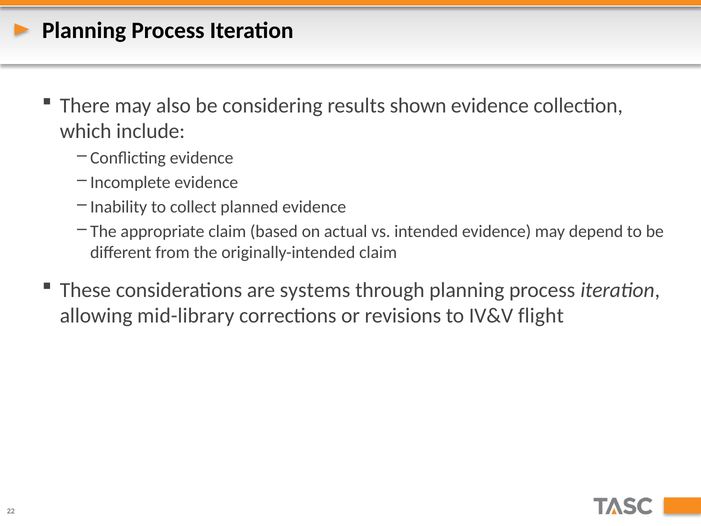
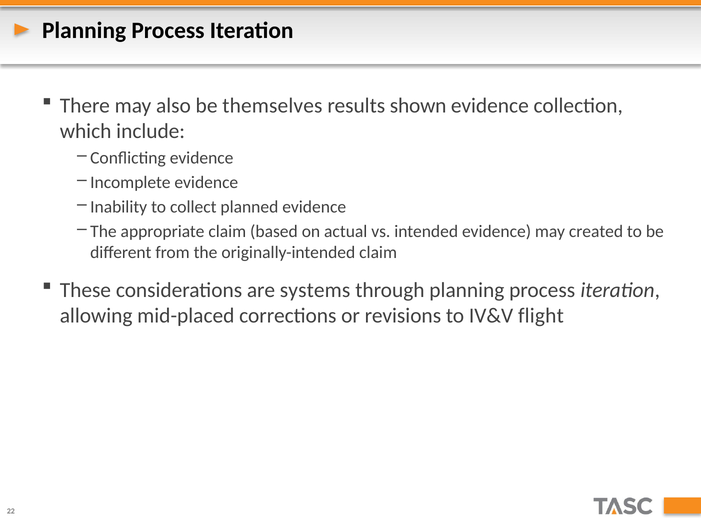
considering: considering -> themselves (272, 105)
depend: depend -> created (596, 231)
mid-library: mid-library -> mid-placed (186, 316)
